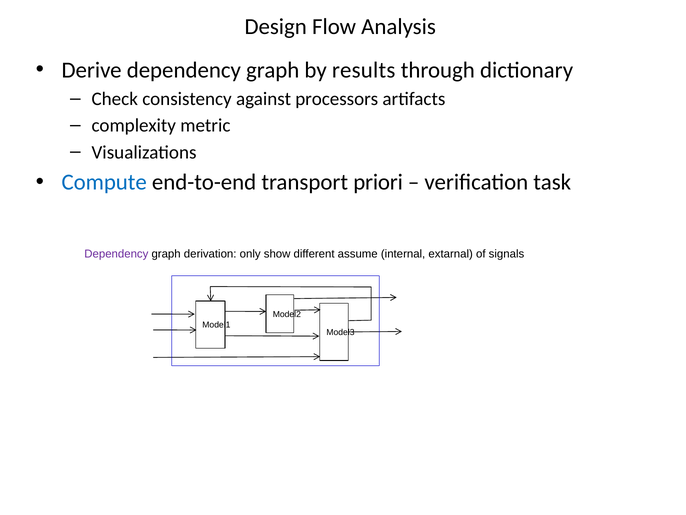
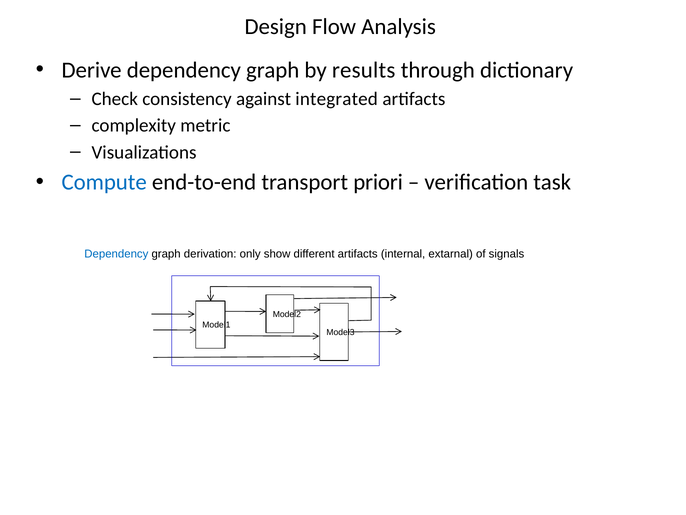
processors: processors -> integrated (337, 99)
Dependency colour: purple -> blue (116, 254)
different assume: assume -> artifacts (358, 254)
